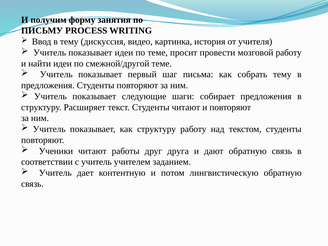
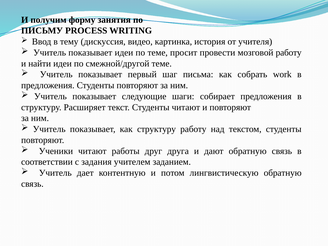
собрать тему: тему -> work (282, 74)
с учитель: учитель -> задания (96, 162)
